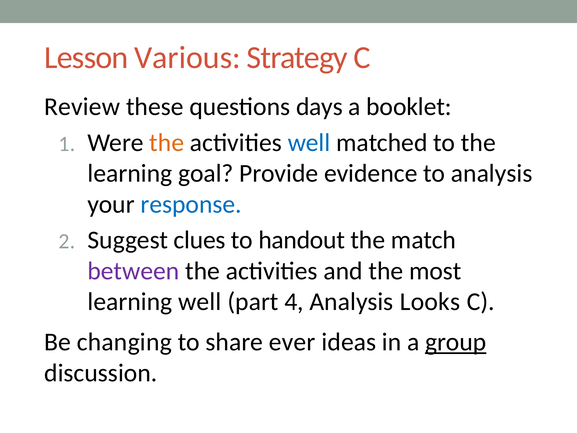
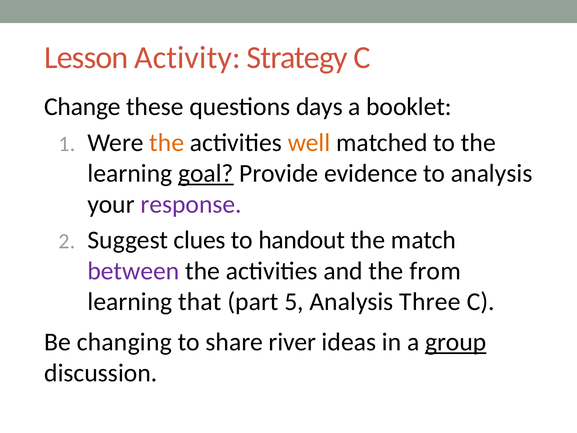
Various: Various -> Activity (187, 58)
Review: Review -> Change (82, 107)
well colour: blue -> orange (309, 143)
goal underline: none -> present (206, 173)
response colour: blue -> purple (191, 204)
most: most -> from (435, 271)
learning well: well -> that (200, 302)
4: 4 -> 5 (294, 302)
Looks: Looks -> Three (430, 302)
ever: ever -> river (292, 342)
